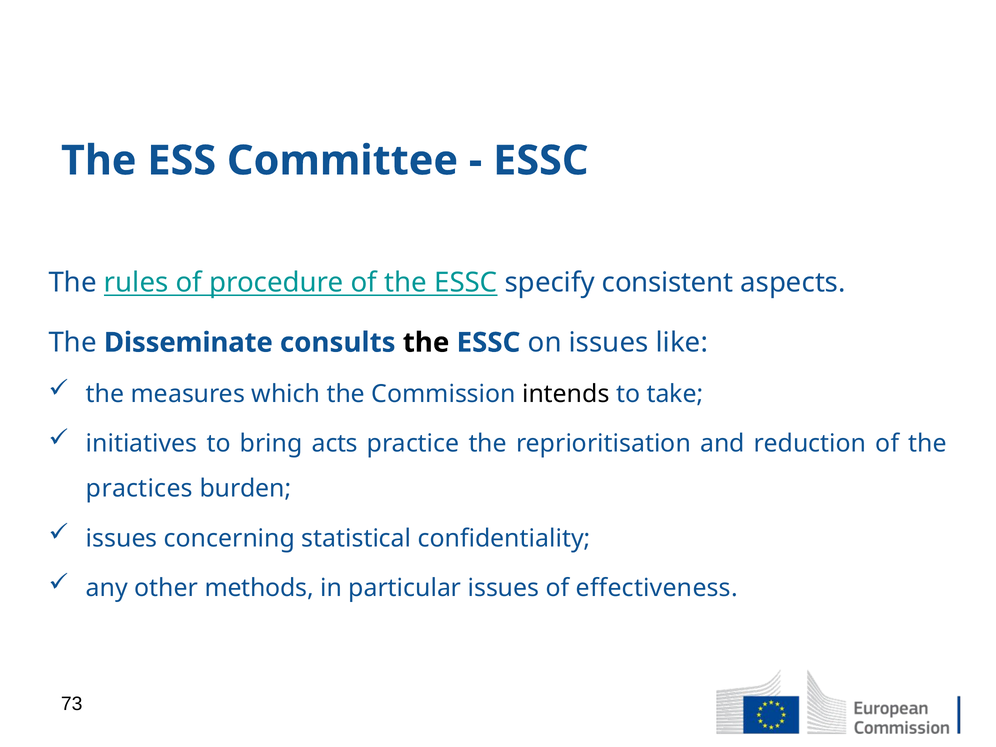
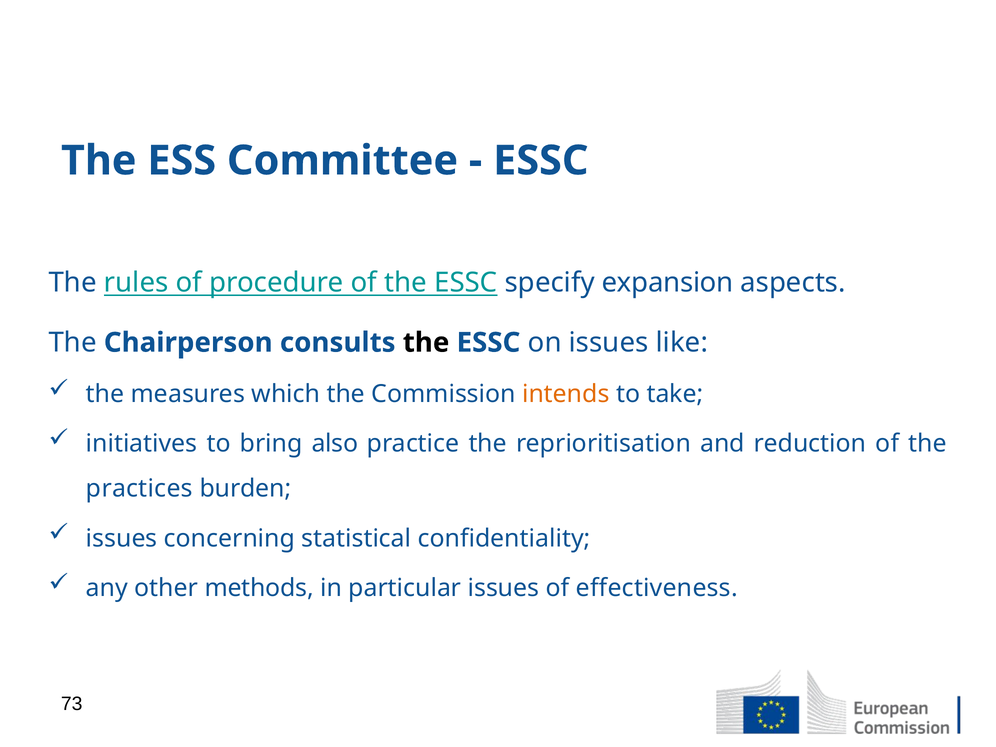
consistent: consistent -> expansion (668, 283)
Disseminate: Disseminate -> Chairperson (188, 343)
intends colour: black -> orange (566, 394)
acts: acts -> also (335, 444)
